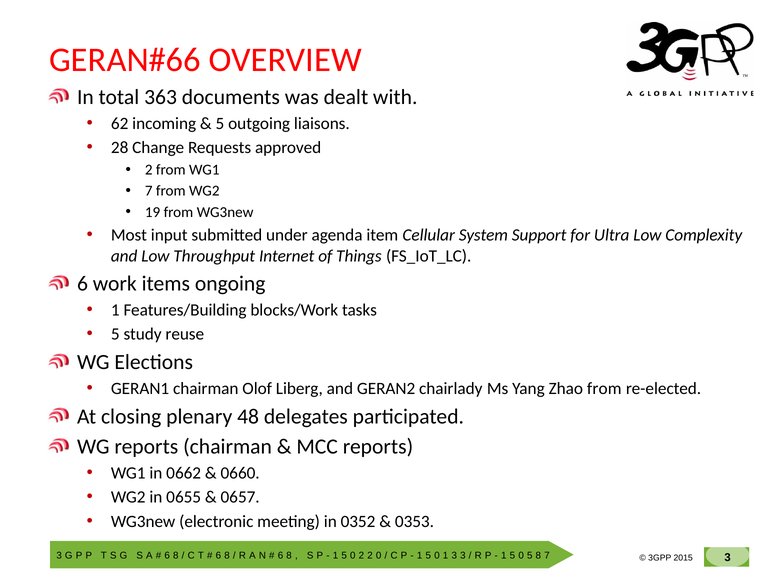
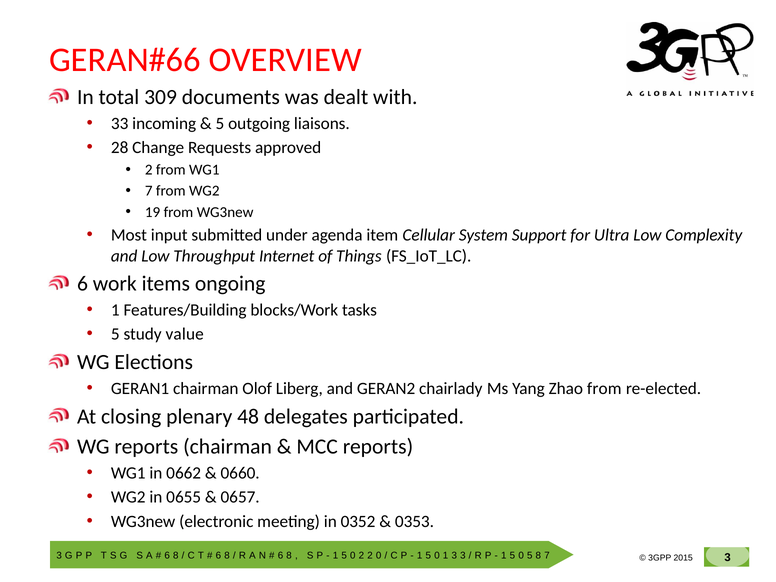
363: 363 -> 309 (161, 97)
62: 62 -> 33 (120, 123)
reuse: reuse -> value (185, 334)
